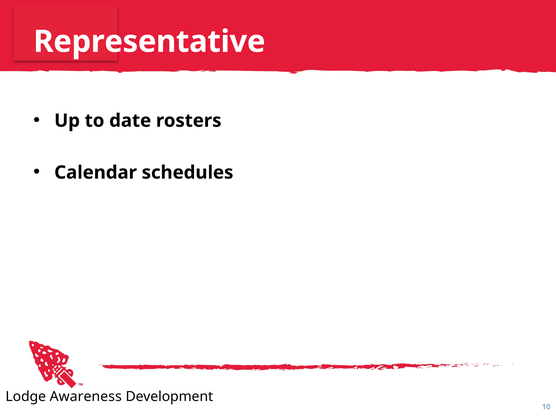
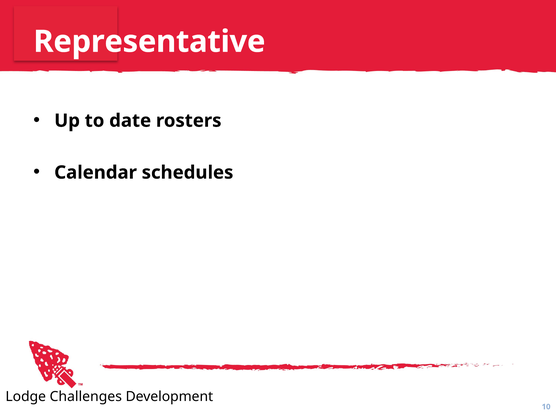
Awareness: Awareness -> Challenges (86, 397)
